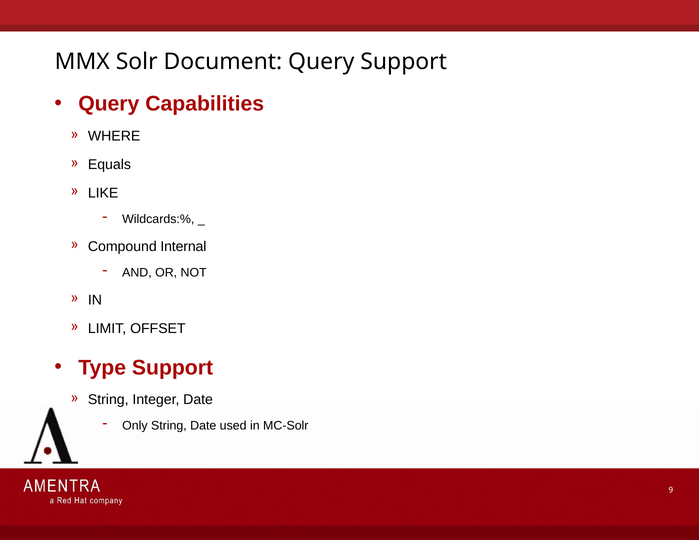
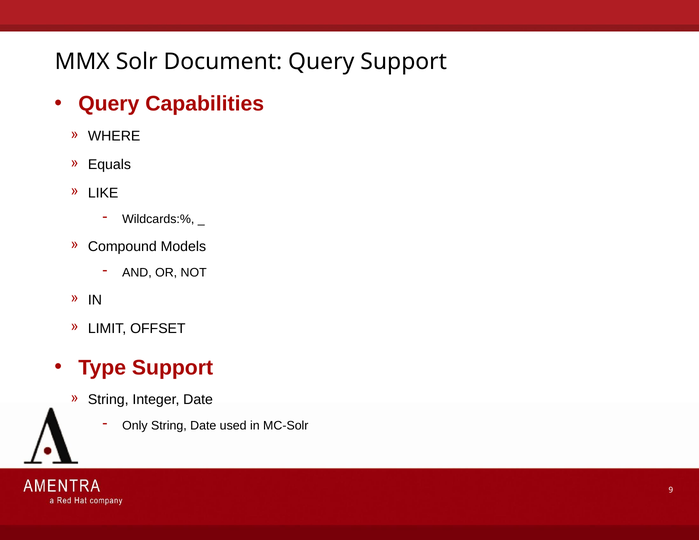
Internal: Internal -> Models (183, 247)
